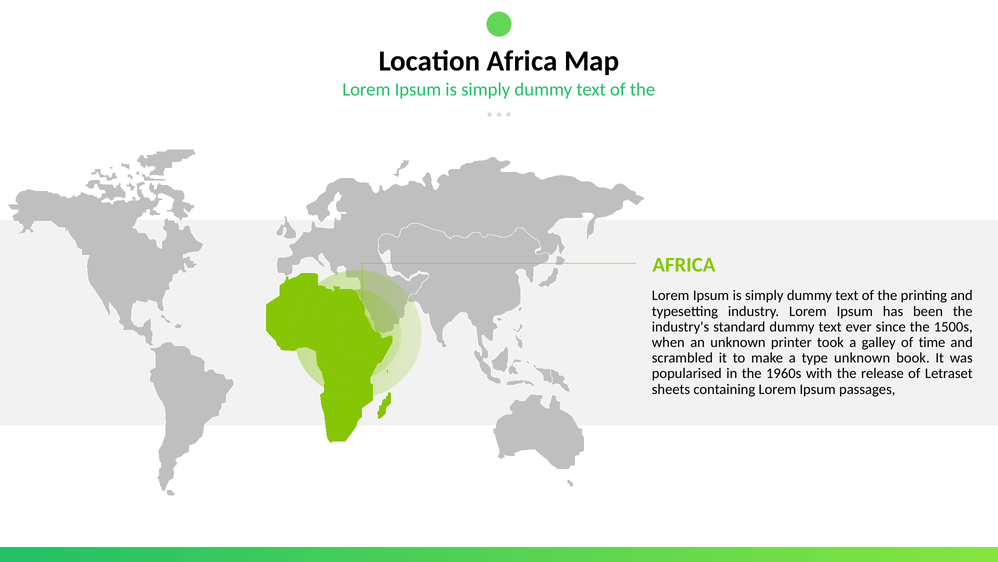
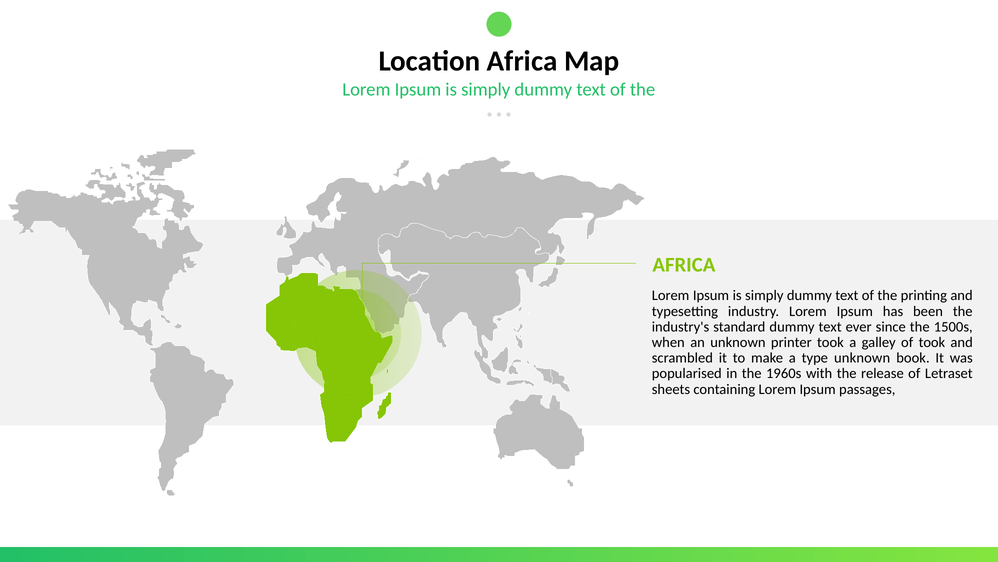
of time: time -> took (932, 342)
